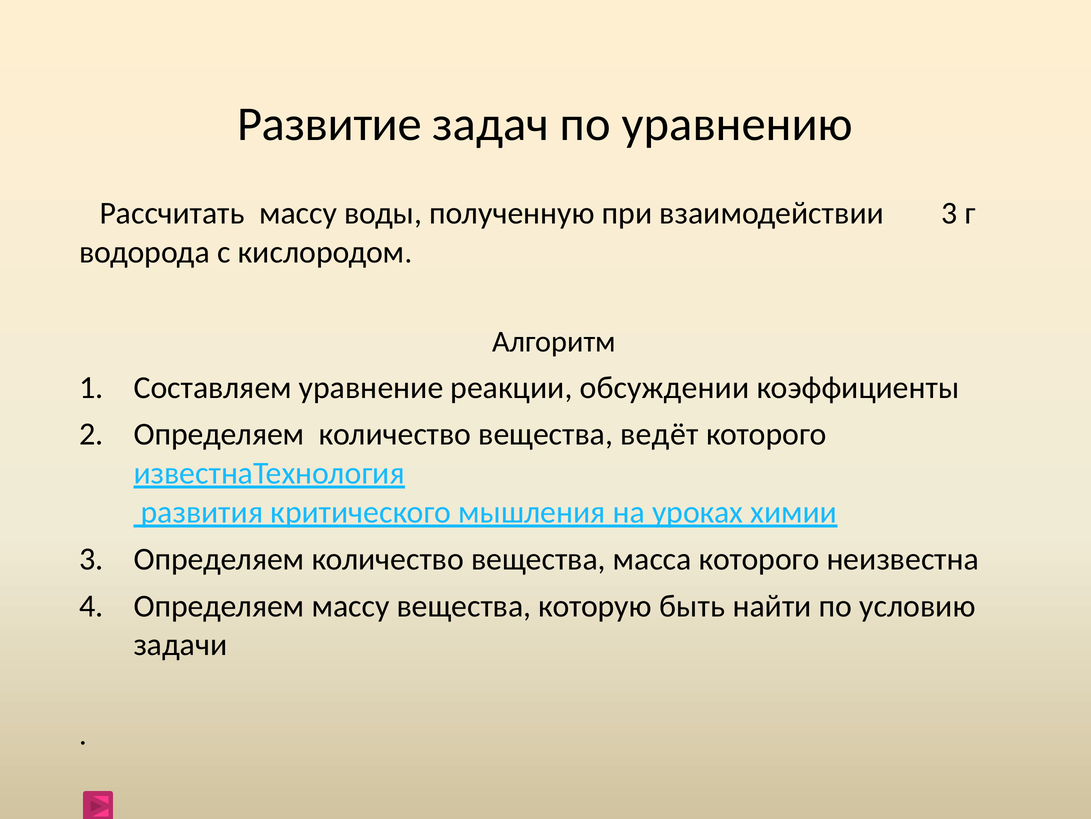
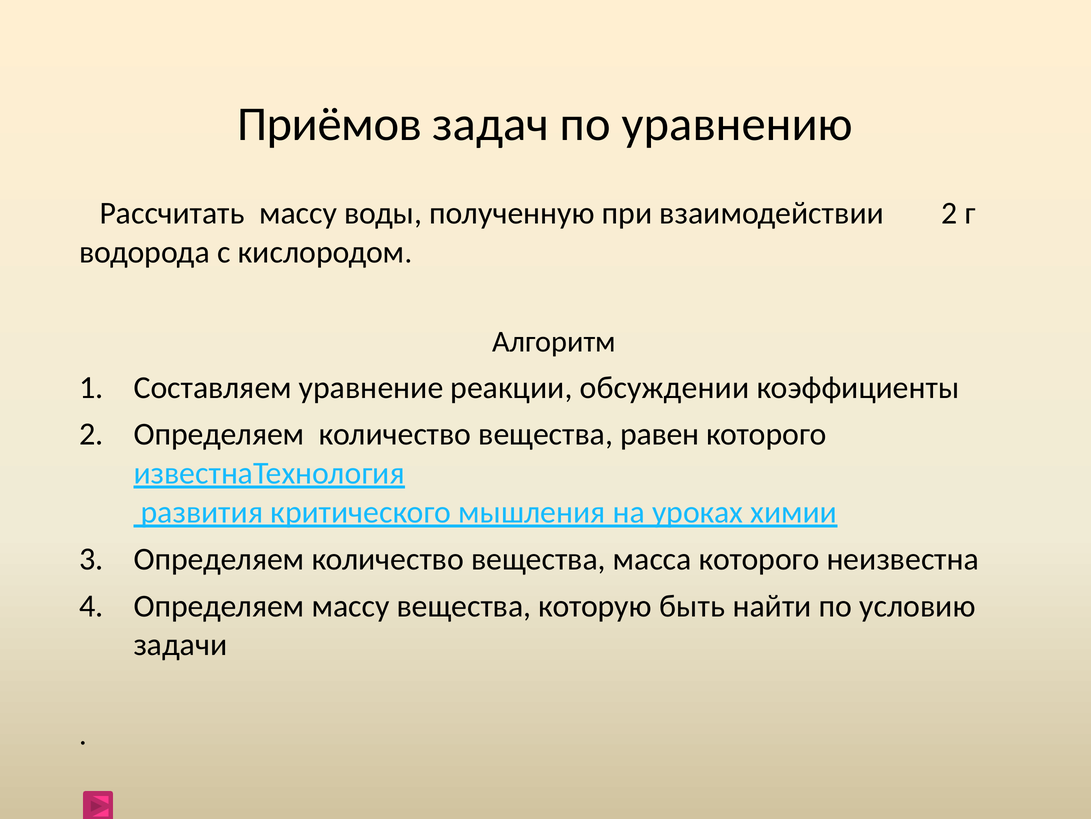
Развитие: Развитие -> Приёмов (330, 124)
взаимодействии 3: 3 -> 2 (949, 213)
ведёт: ведёт -> равен (660, 434)
